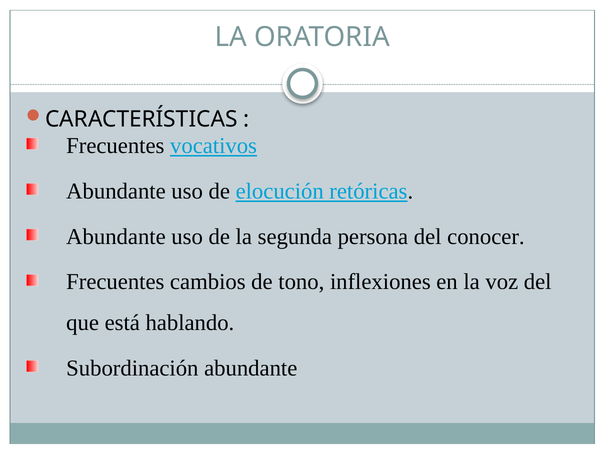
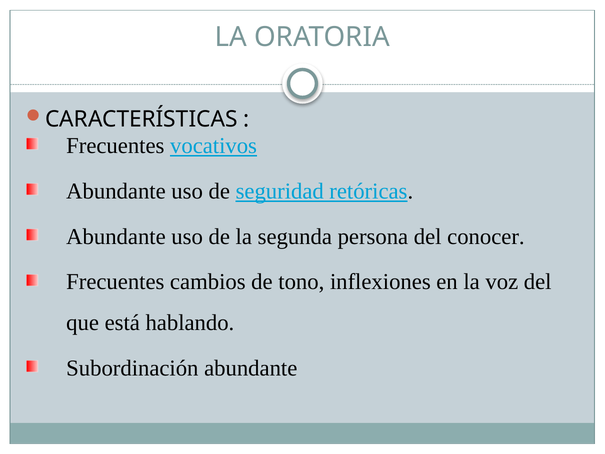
elocución: elocución -> seguridad (280, 191)
